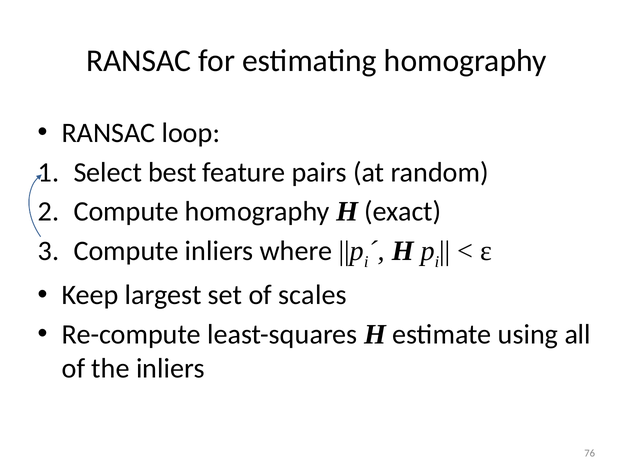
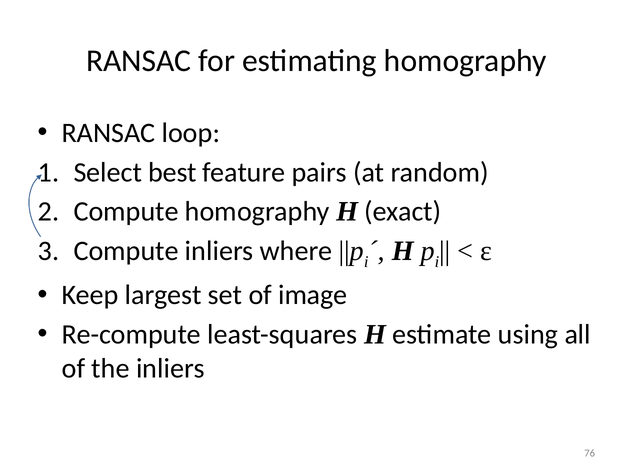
scales: scales -> image (313, 295)
